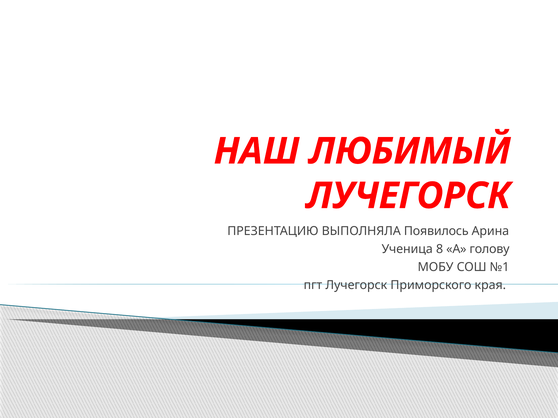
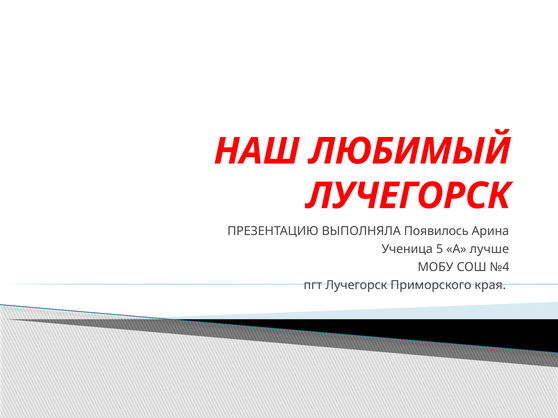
8: 8 -> 5 (440, 249)
голову: голову -> лучше (489, 249)
№1: №1 -> №4 (500, 267)
